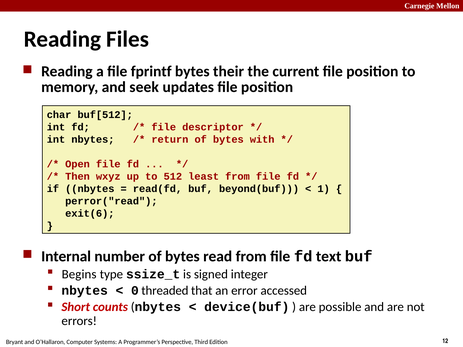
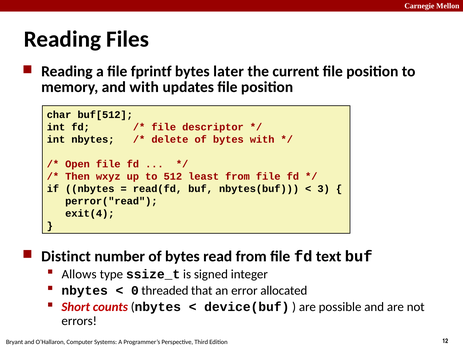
their: their -> later (229, 72)
and seek: seek -> with (144, 87)
return: return -> delete (170, 139)
beyond(buf: beyond(buf -> nbytes(buf (259, 189)
1: 1 -> 3 (324, 189)
exit(6: exit(6 -> exit(4 (90, 213)
Internal: Internal -> Distinct (66, 257)
Begins: Begins -> Allows (79, 274)
accessed: accessed -> allocated (284, 291)
